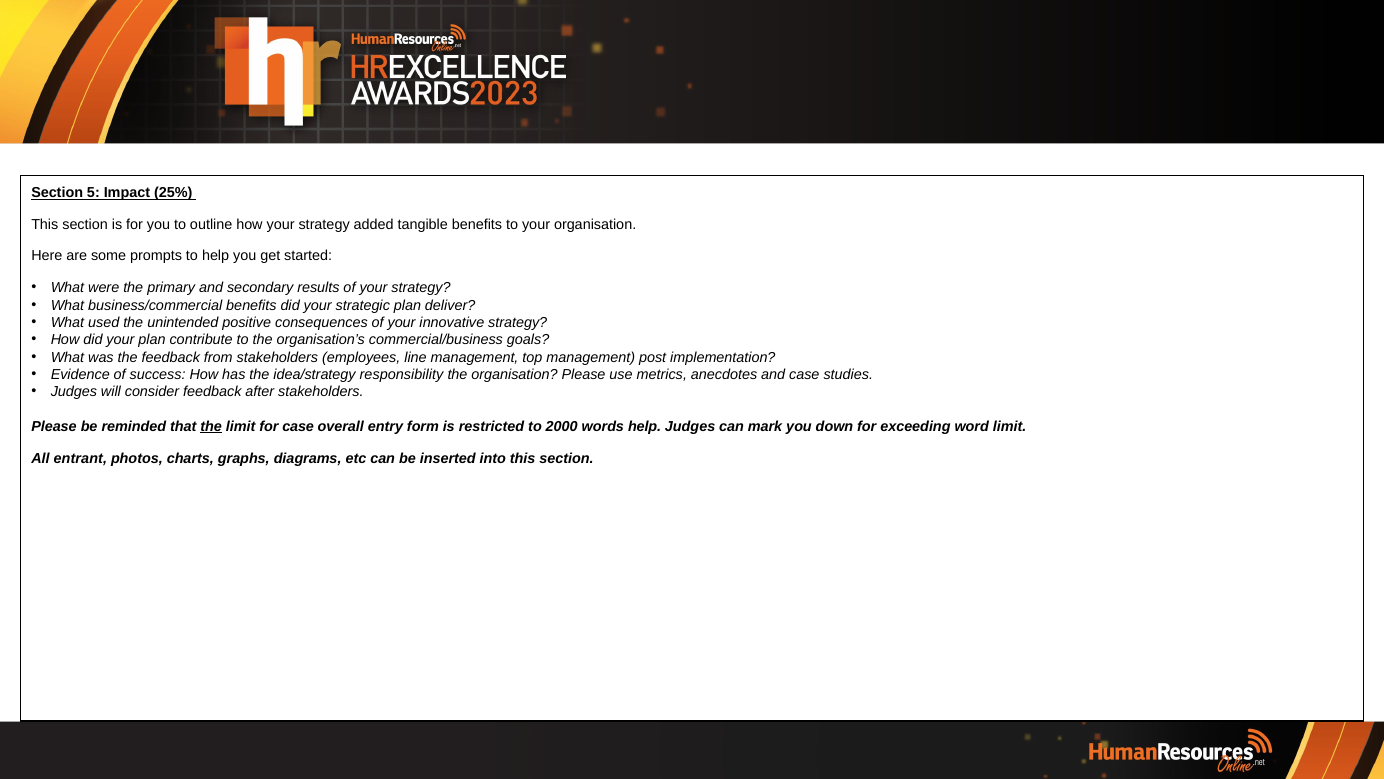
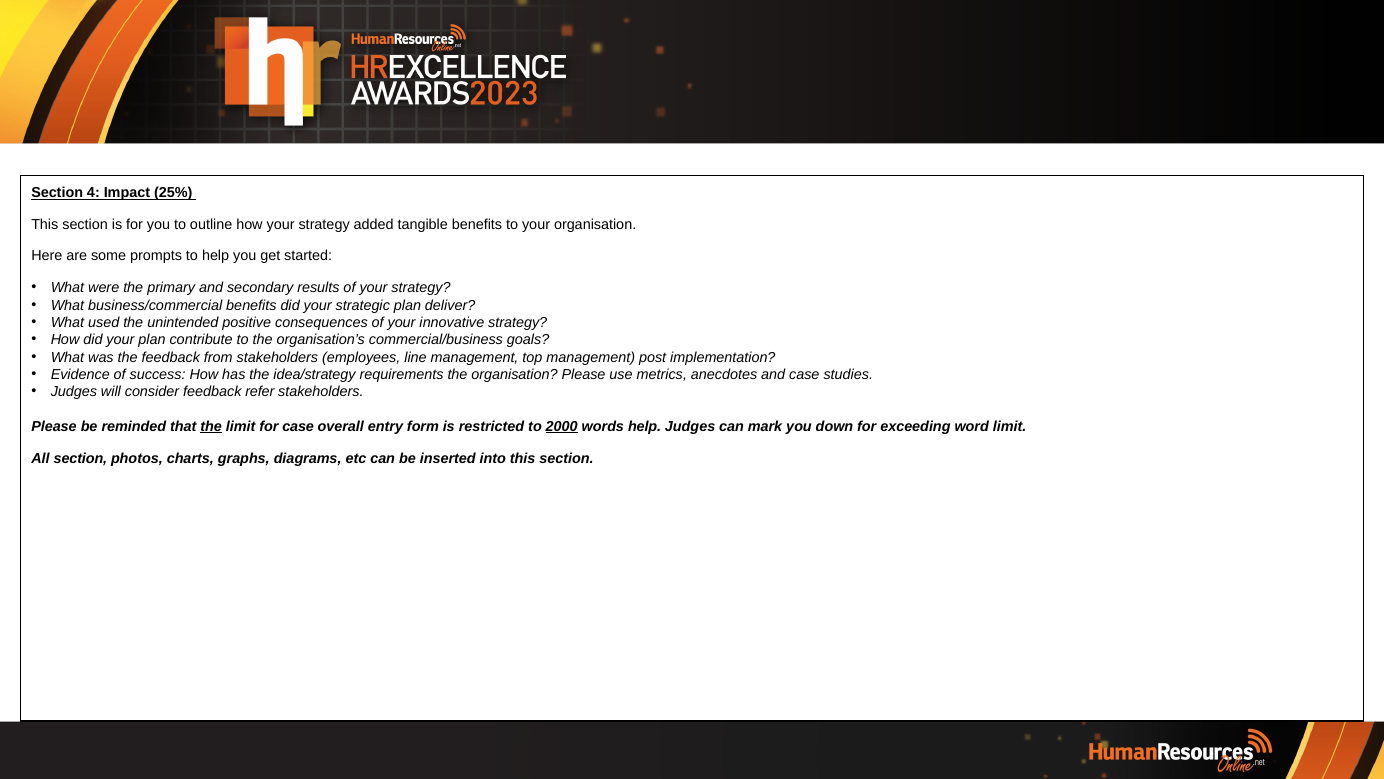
5: 5 -> 4 (93, 193)
responsibility: responsibility -> requirements (402, 374)
after: after -> refer (260, 392)
2000 underline: none -> present (562, 426)
All entrant: entrant -> section (80, 458)
